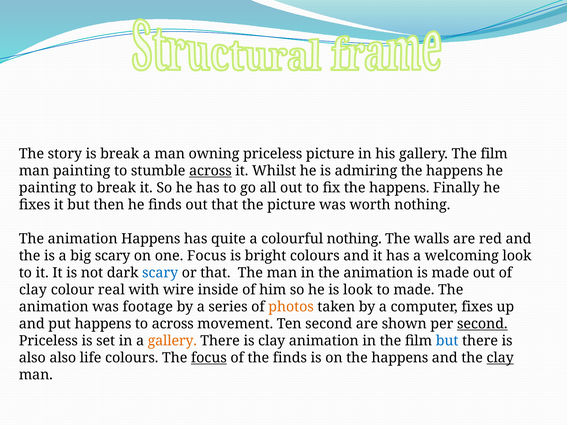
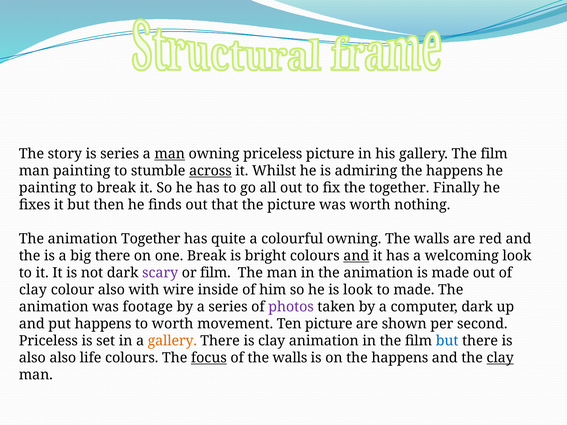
is break: break -> series (120, 154)
man underline: none -> present (170, 154)
fix the happens: happens -> together (399, 188)
animation Happens: Happens -> Together (151, 239)
colourful nothing: nothing -> owning (354, 239)
big scary: scary -> there (113, 256)
one Focus: Focus -> Break (207, 256)
and underline: none -> present (356, 256)
scary colour: blue -> purple (160, 273)
or that: that -> film (215, 273)
colour real: real -> also (111, 290)
photos colour: orange -> purple (291, 307)
computer fixes: fixes -> dark (477, 307)
to across: across -> worth (173, 324)
Ten second: second -> picture (329, 324)
second underline: present -> none (482, 324)
of the finds: finds -> walls (290, 358)
